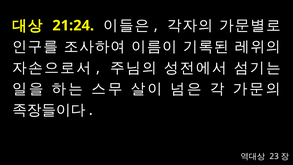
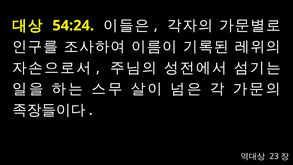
21:24: 21:24 -> 54:24 (73, 26)
